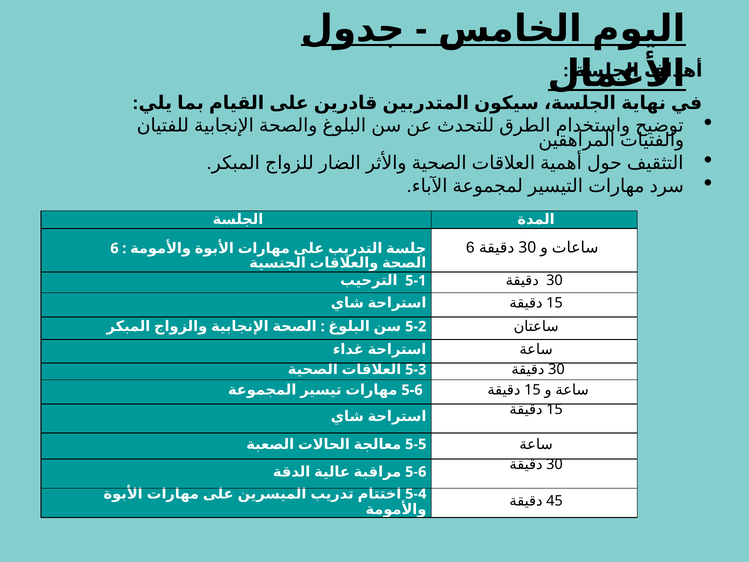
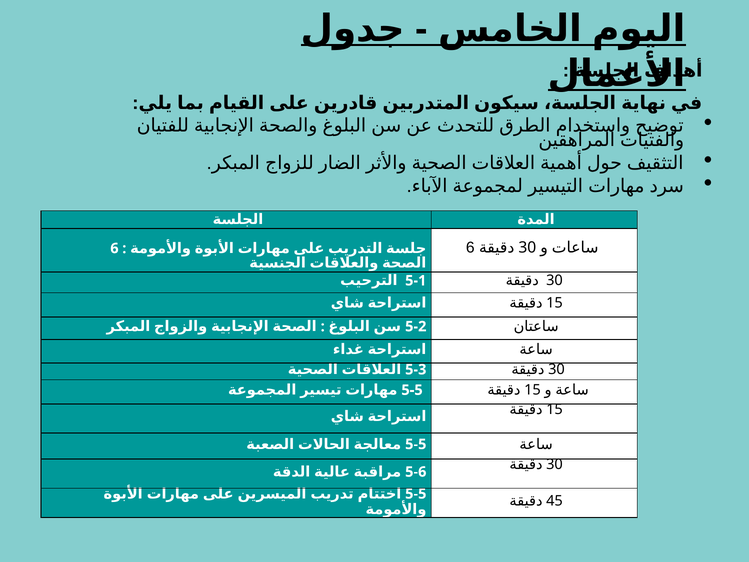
5-6: 5-6 -> 5-5 (412, 390)
5-4: 5-4 -> 5-5 (416, 494)
